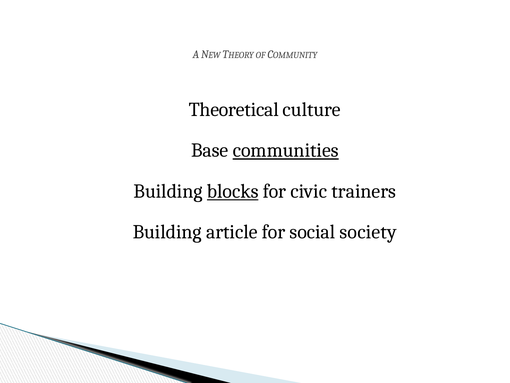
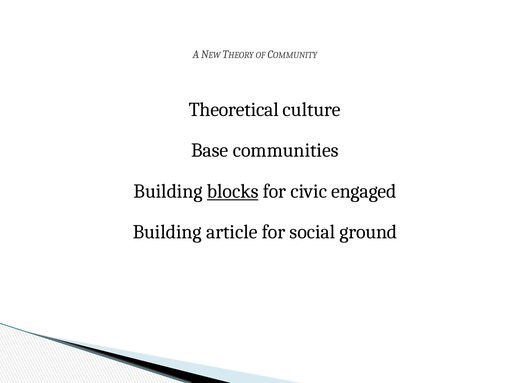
communities underline: present -> none (286, 150)
trainers: trainers -> engaged (364, 191)
society: society -> ground (368, 232)
